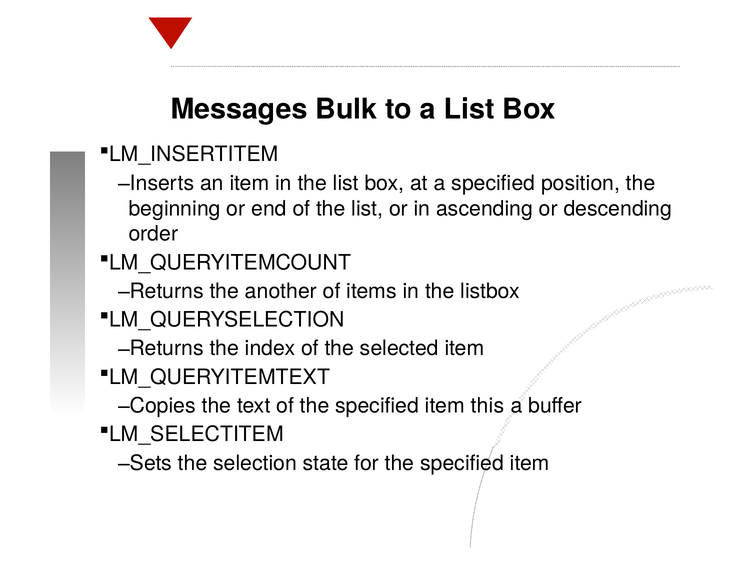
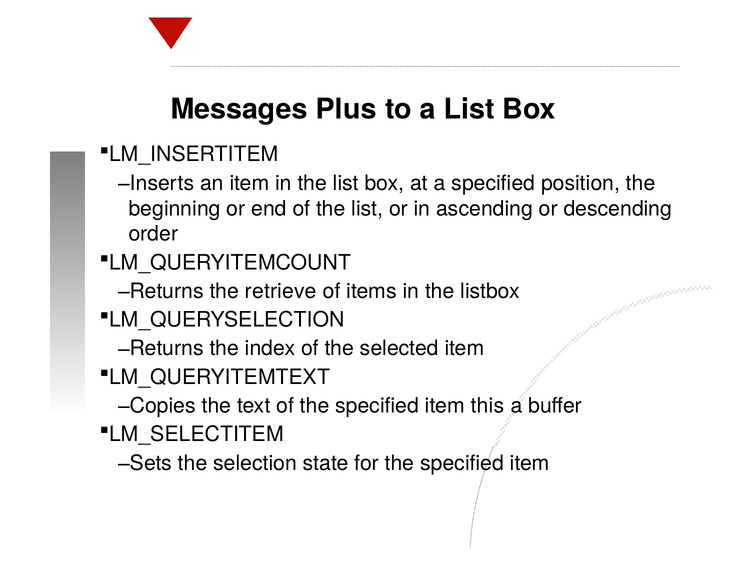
Bulk: Bulk -> Plus (346, 110)
another: another -> retrieve (281, 292)
